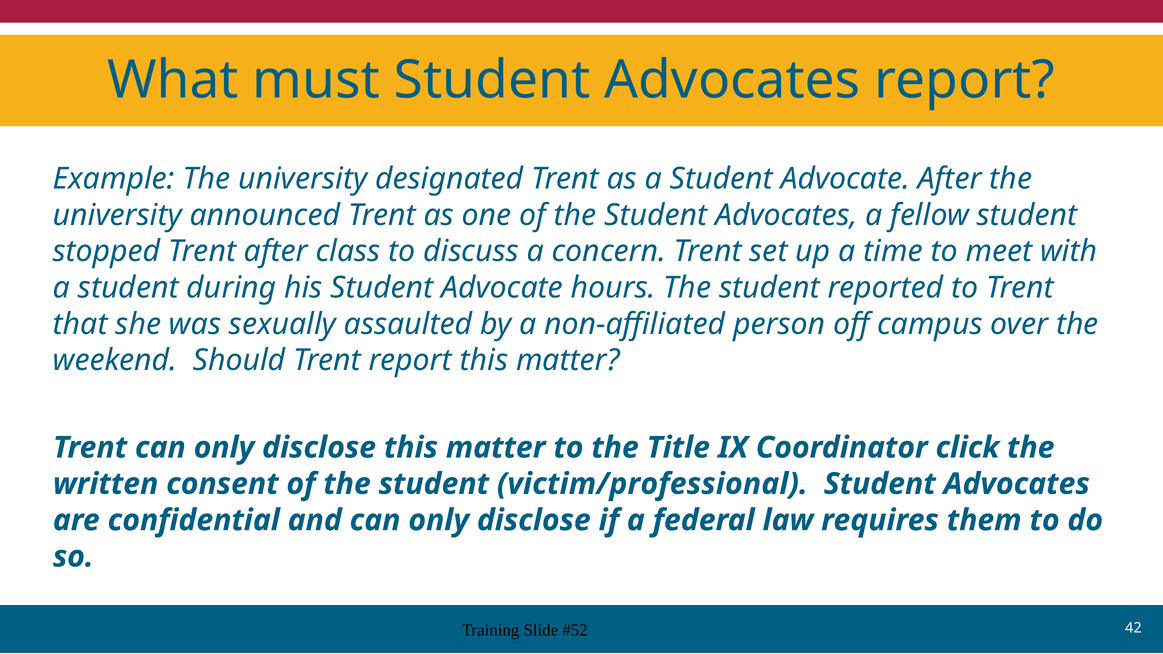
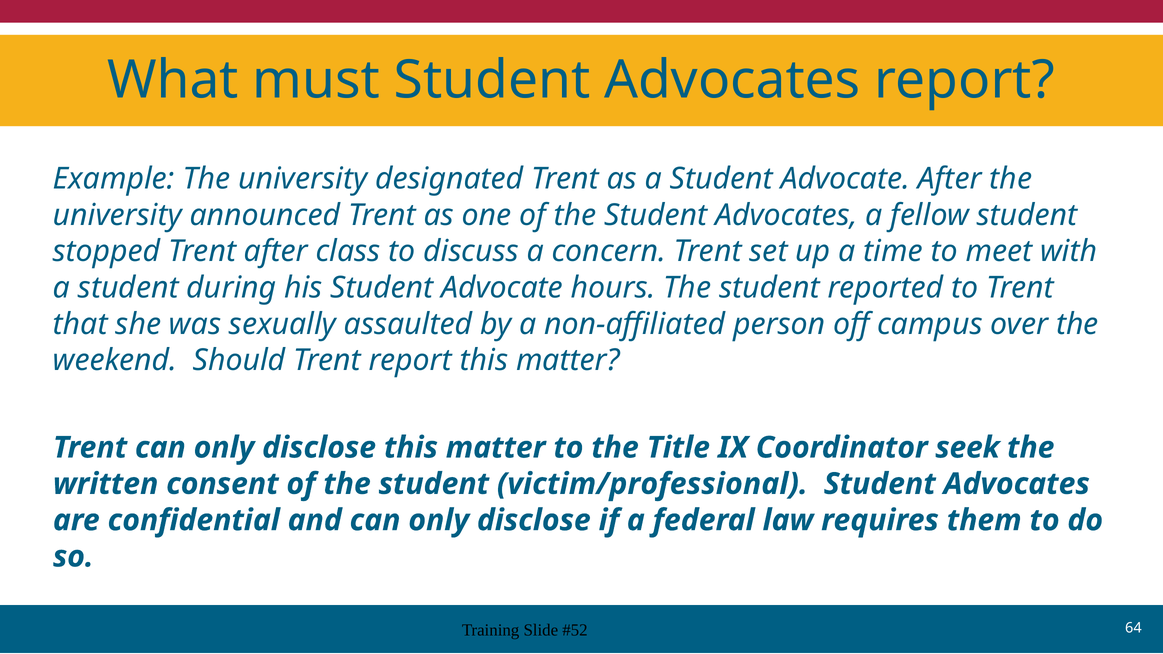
click: click -> seek (968, 448)
42: 42 -> 64 (1133, 628)
